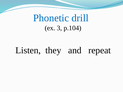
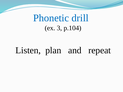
they: they -> plan (53, 50)
